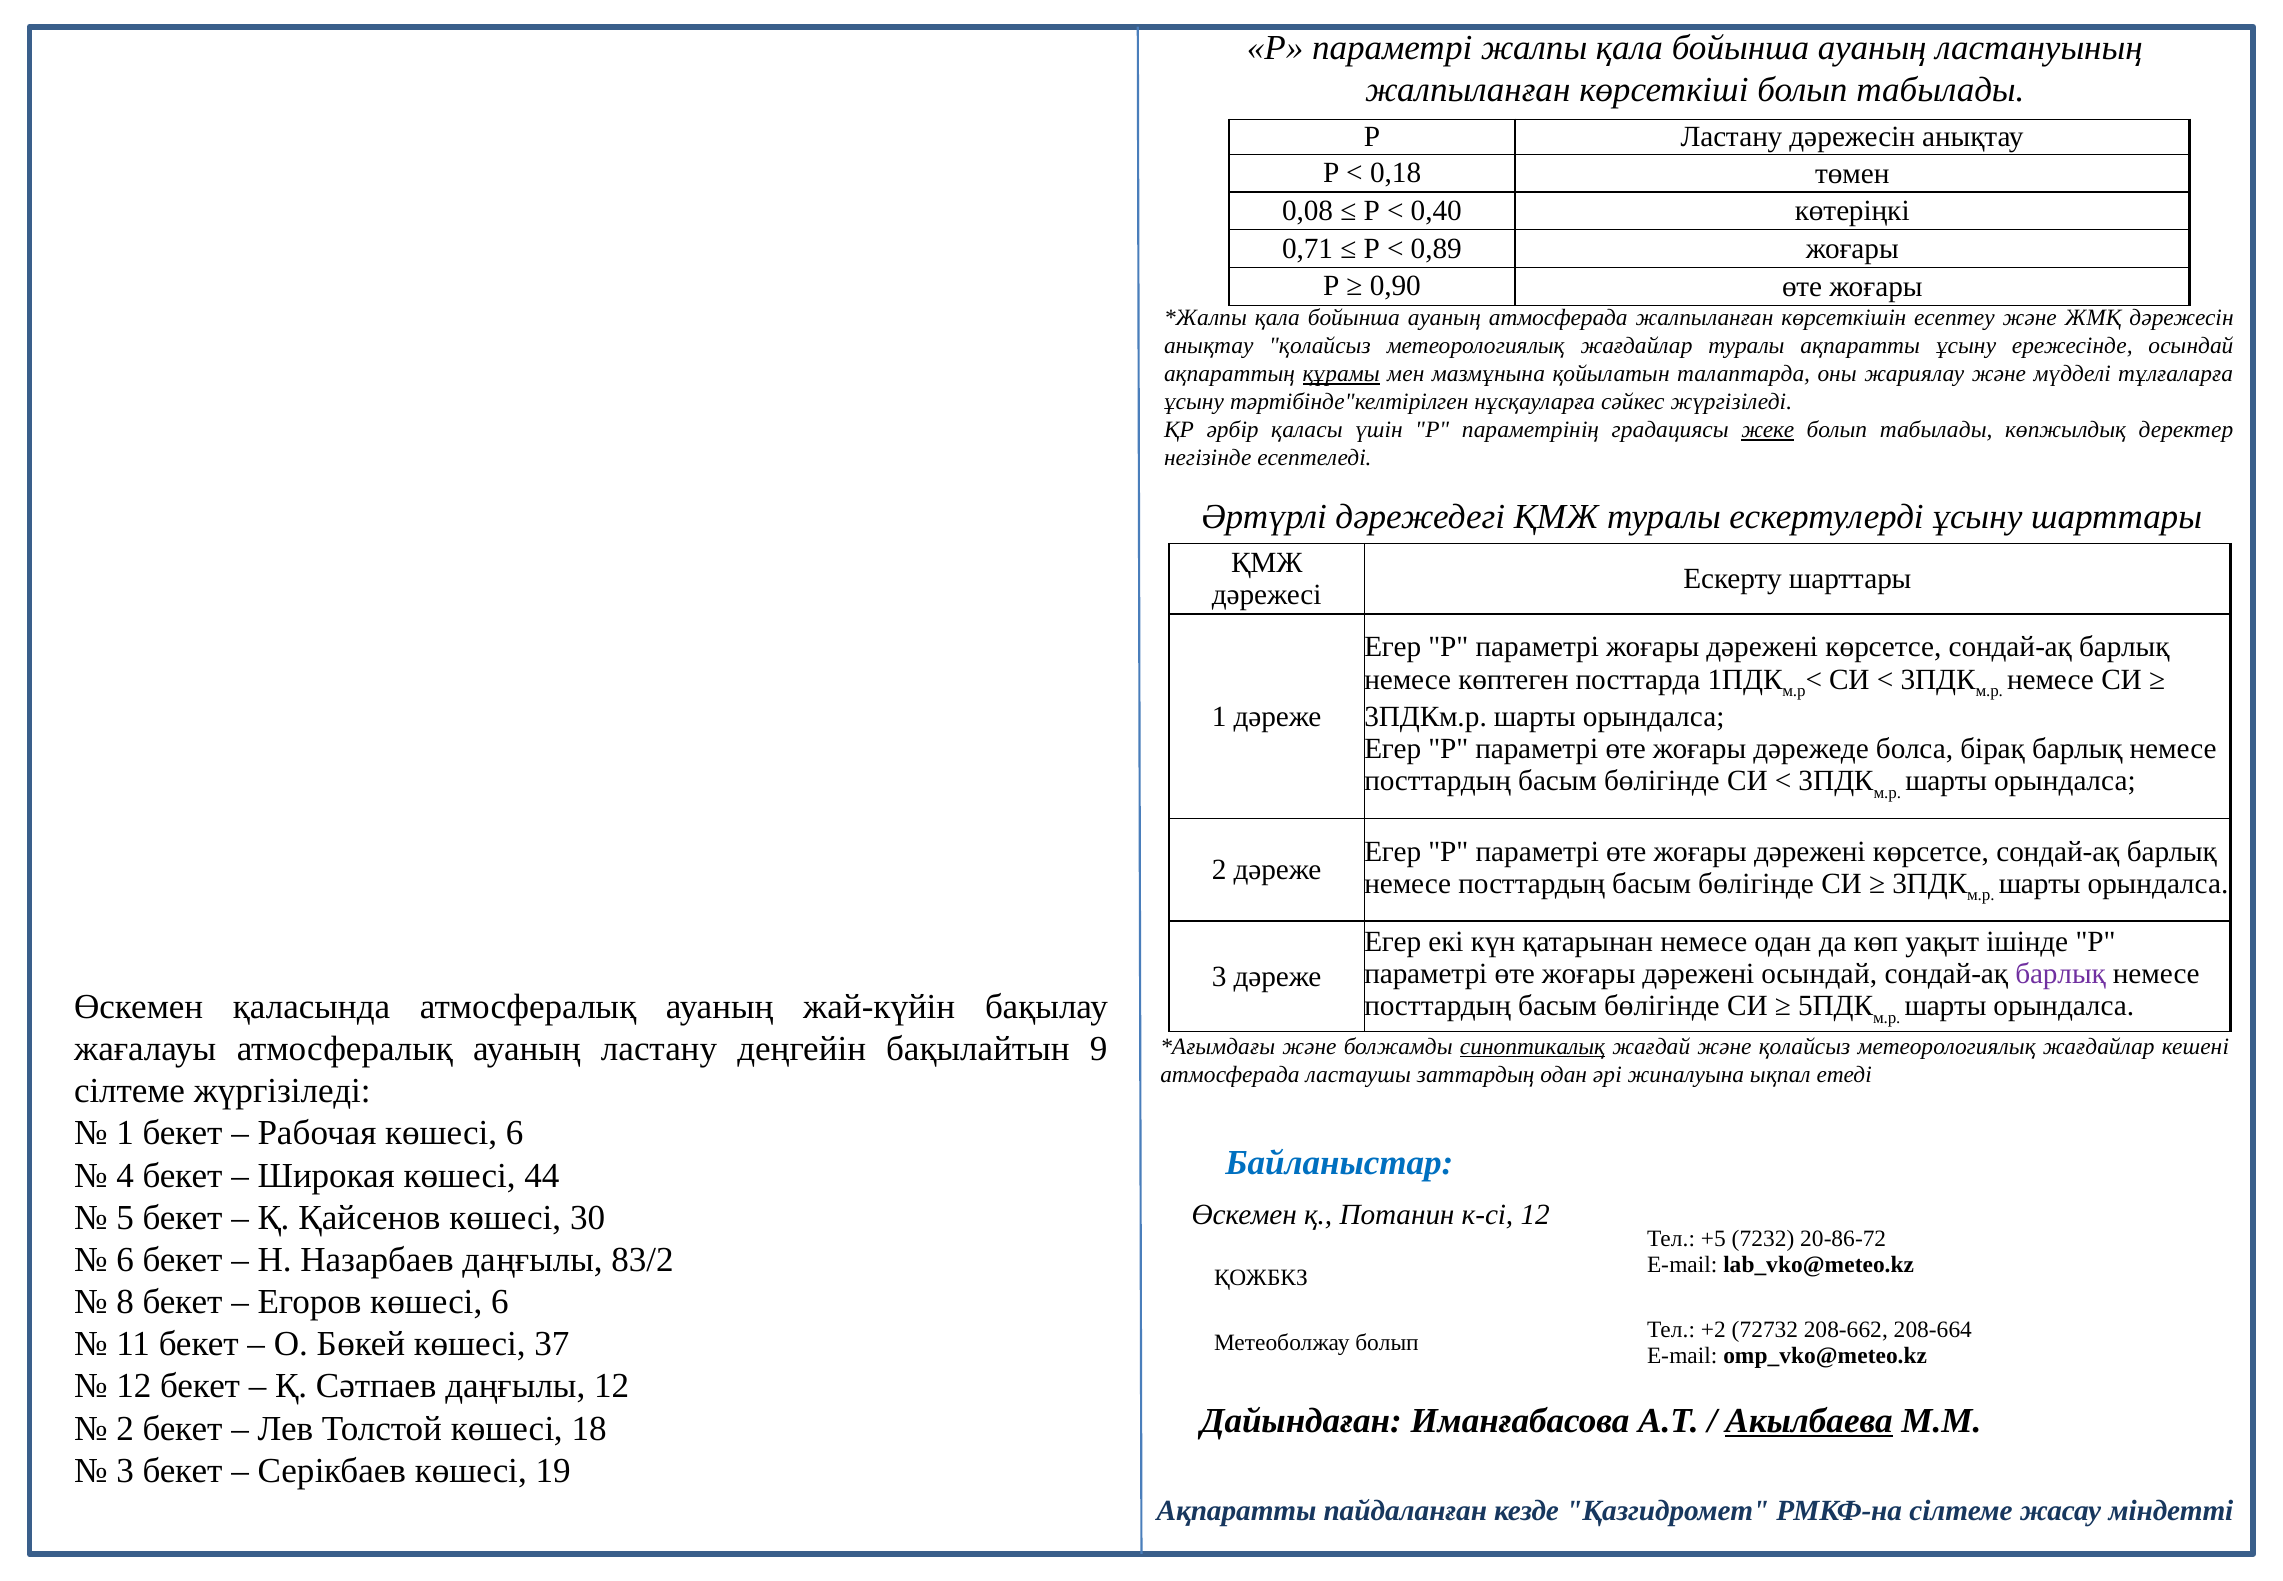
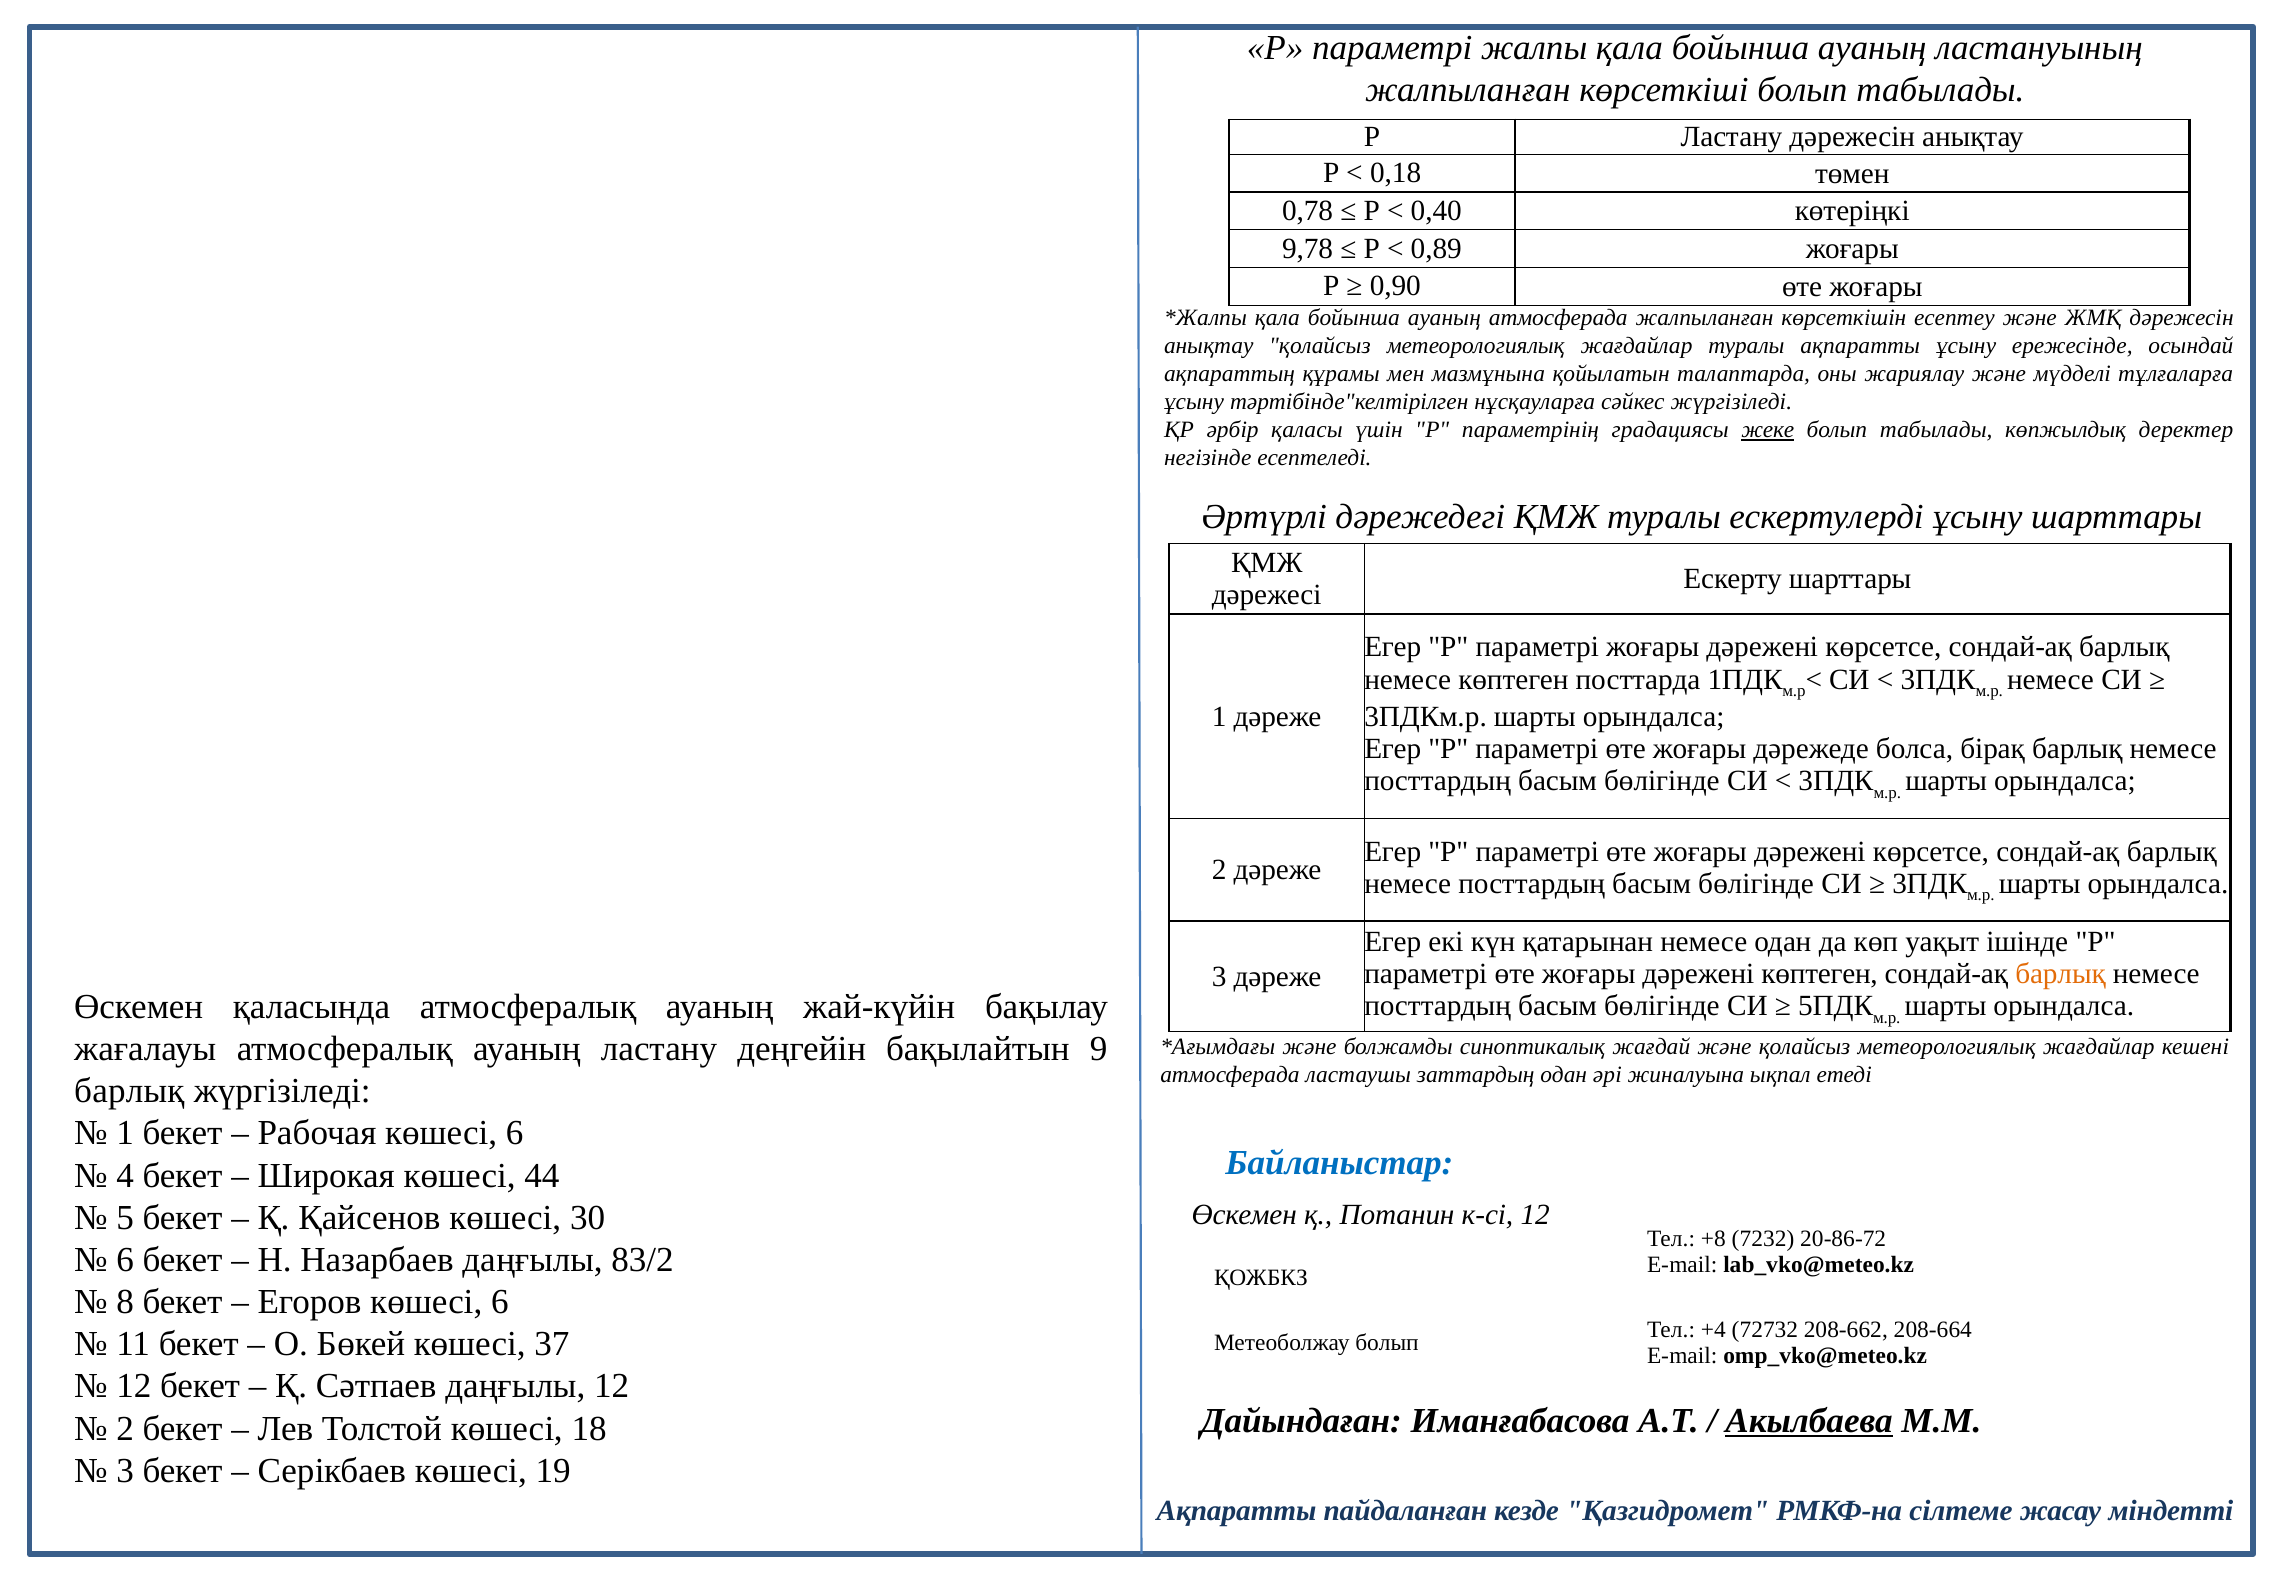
0,08: 0,08 -> 0,78 (1308, 211)
0,71: 0,71 -> 9,78 (1308, 248)
құрамы underline: present -> none (1341, 374)
дәрежені осындай: осындай -> көптеген (1820, 974)
барлық colour: purple -> orange (2061, 974)
синоптикалық underline: present -> none (1533, 1046)
сілтеме: сілтеме -> барлық (129, 1091)
+5: +5 -> +8 (1713, 1238)
+2: +2 -> +4 (1713, 1329)
